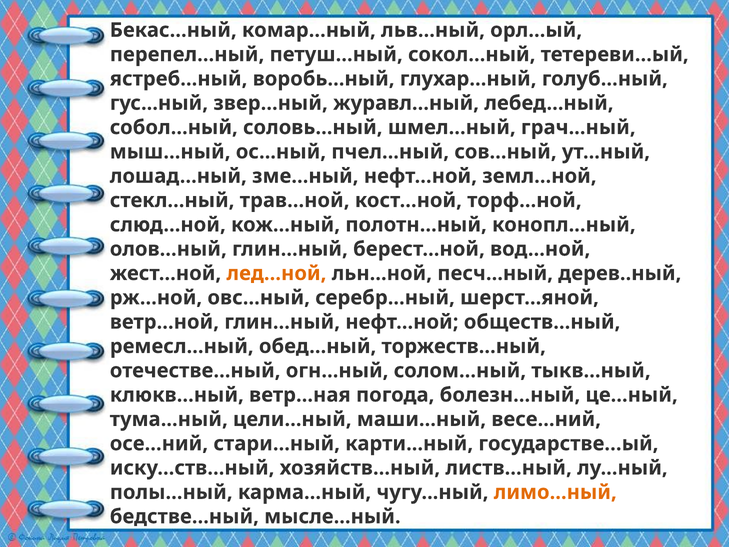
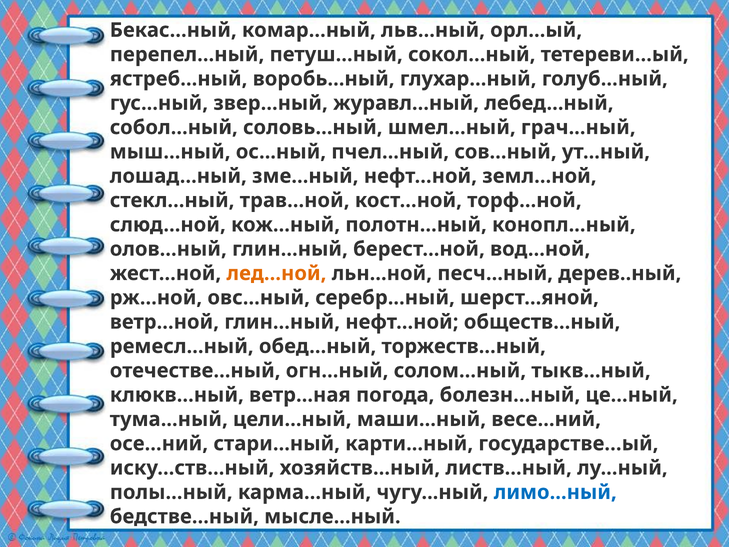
лимо...ный colour: orange -> blue (555, 492)
